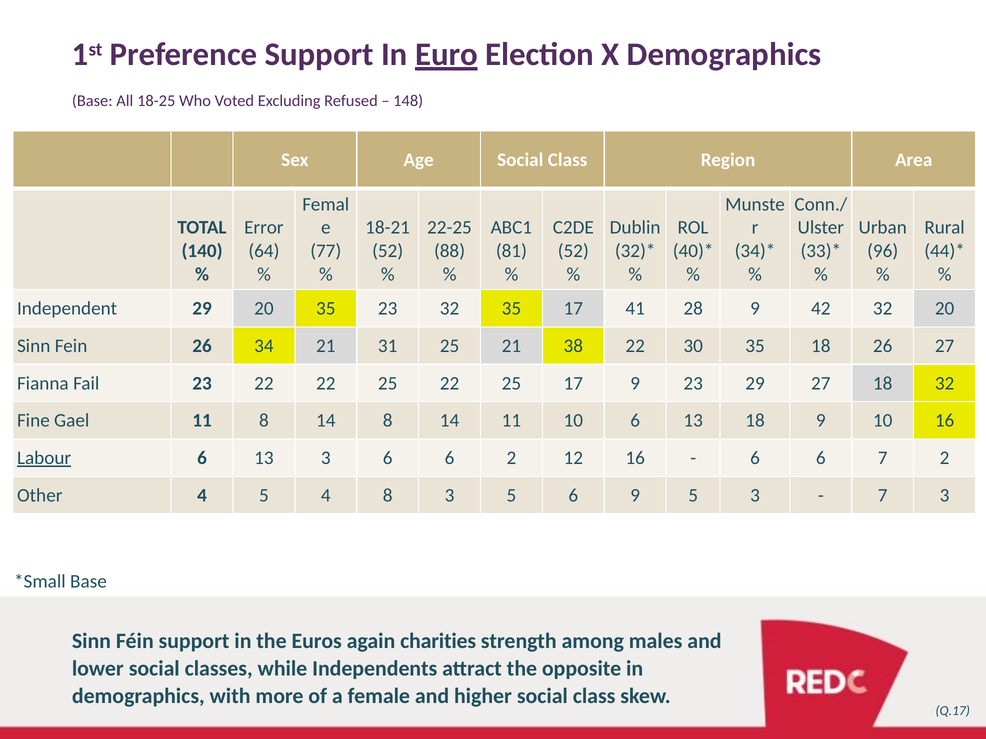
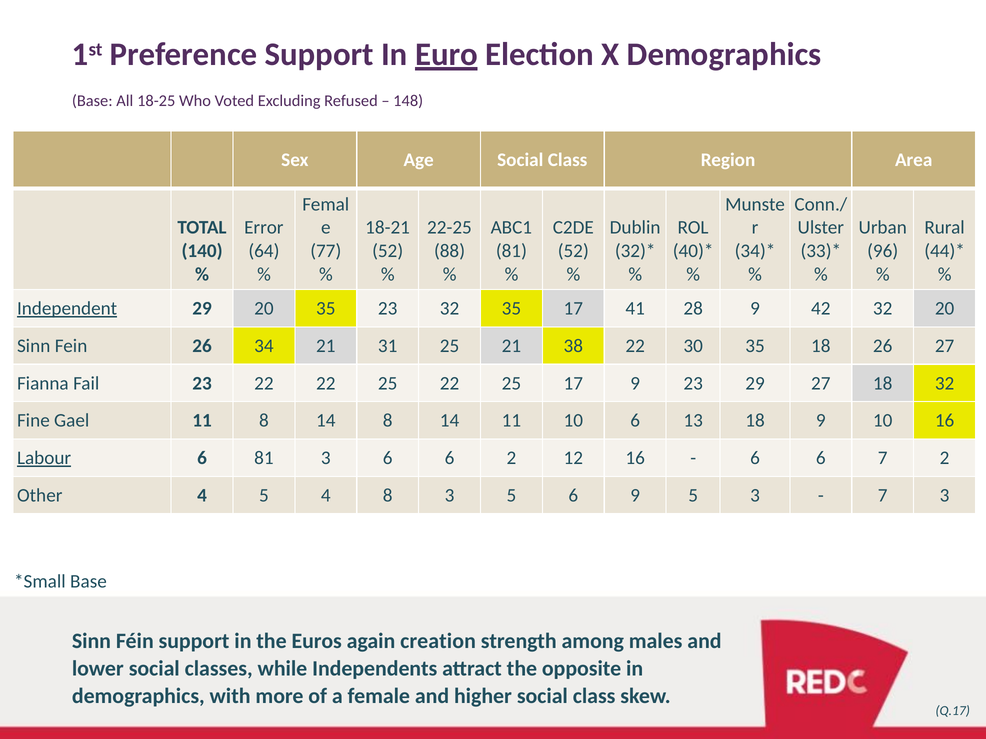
Independent underline: none -> present (67, 309)
13: 13 -> 81 (264, 458)
charities: charities -> creation (438, 641)
